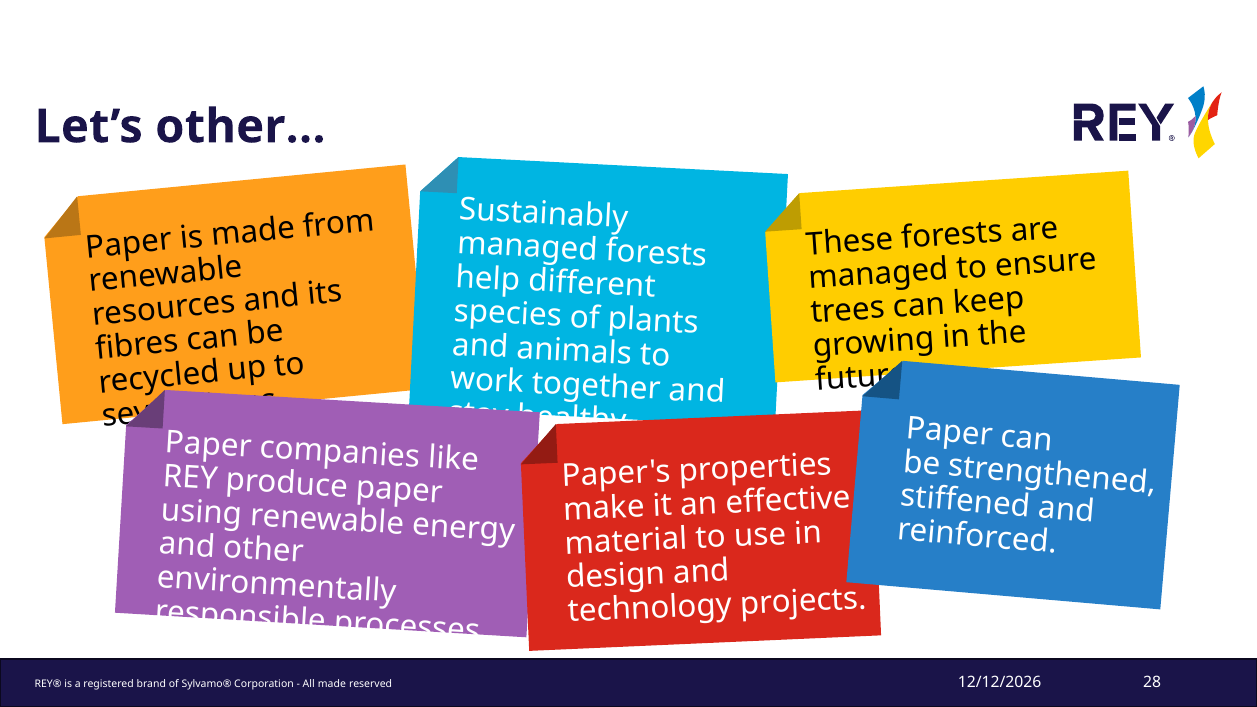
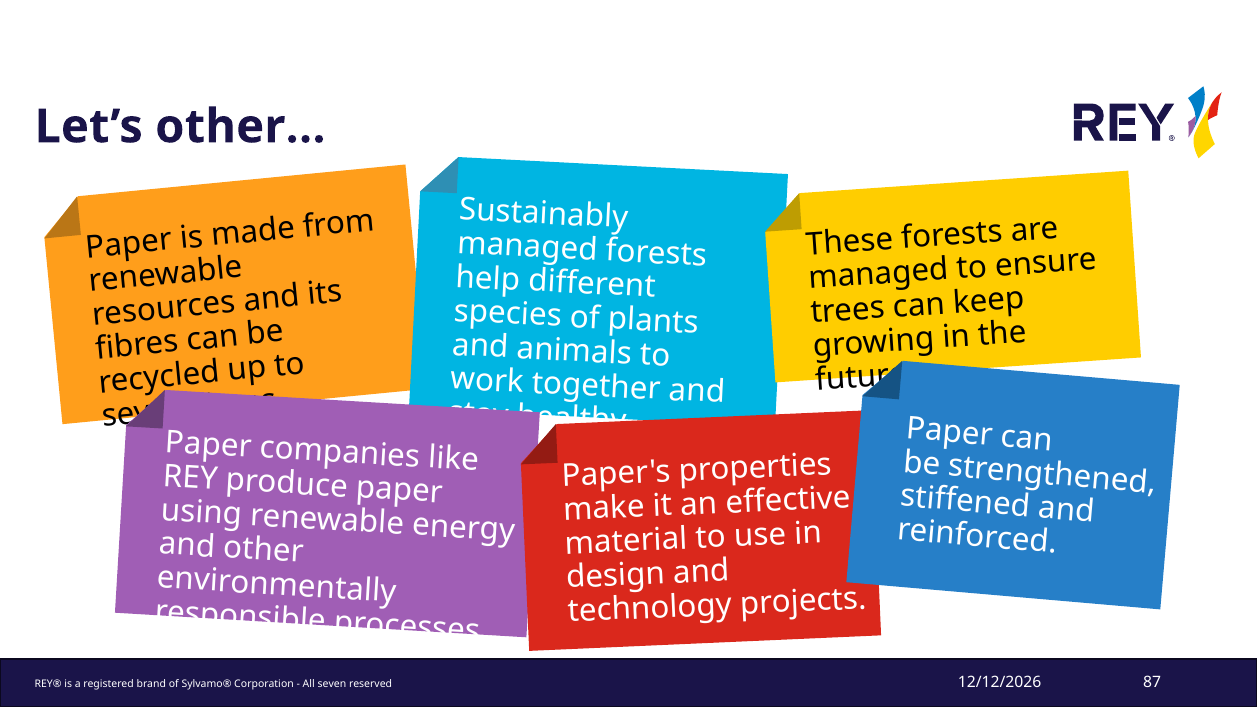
28: 28 -> 87 (1152, 683)
All made: made -> seven (332, 684)
